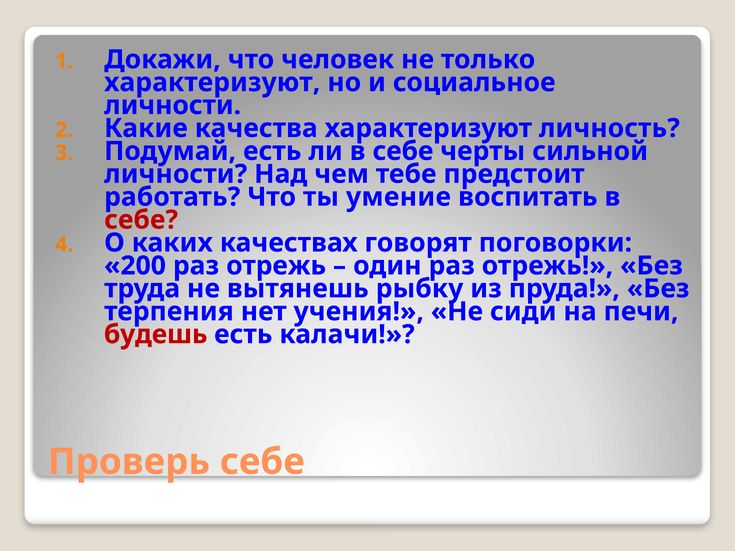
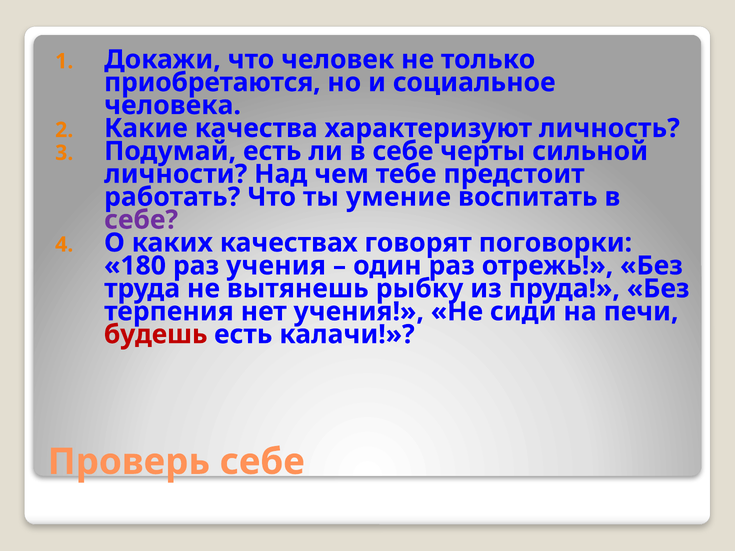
характеризуют: характеризуют -> приобретаются (212, 82)
личности: личности -> человека (173, 105)
себе colour: red -> purple (141, 220)
200: 200 -> 180 (135, 266)
отрежь: отрежь -> учения (276, 266)
